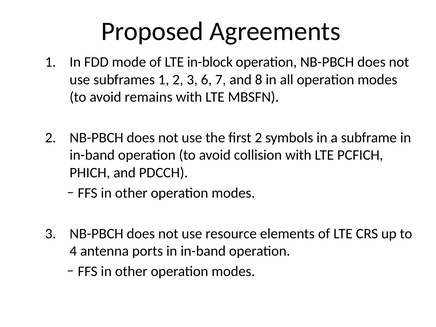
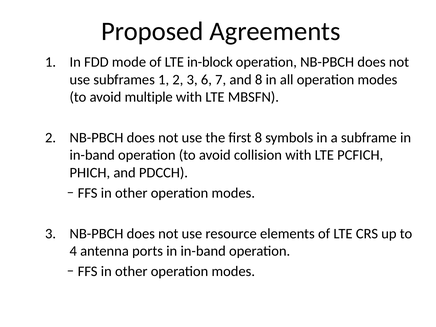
remains: remains -> multiple (149, 97)
first 2: 2 -> 8 (258, 138)
